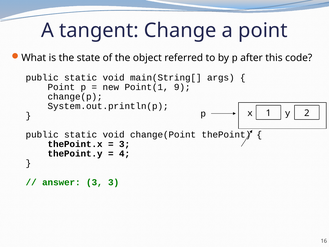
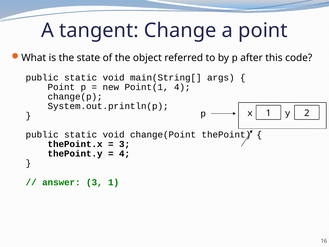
Point(1 9: 9 -> 4 (182, 87)
3 3: 3 -> 1 (114, 182)
